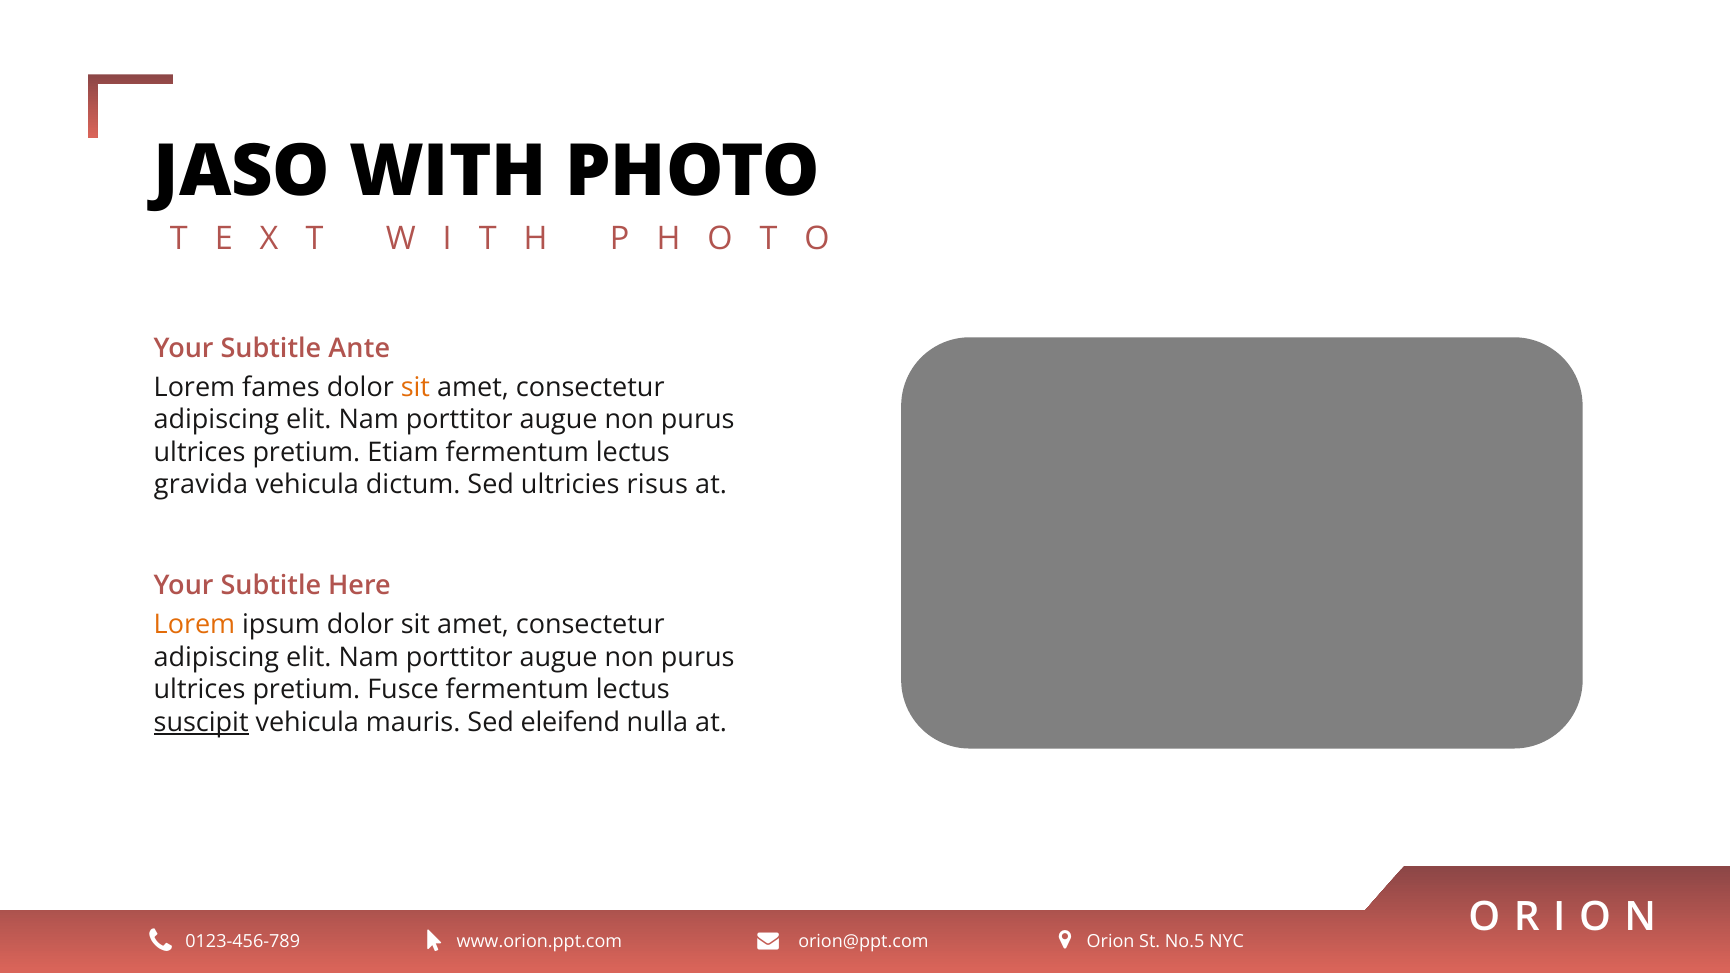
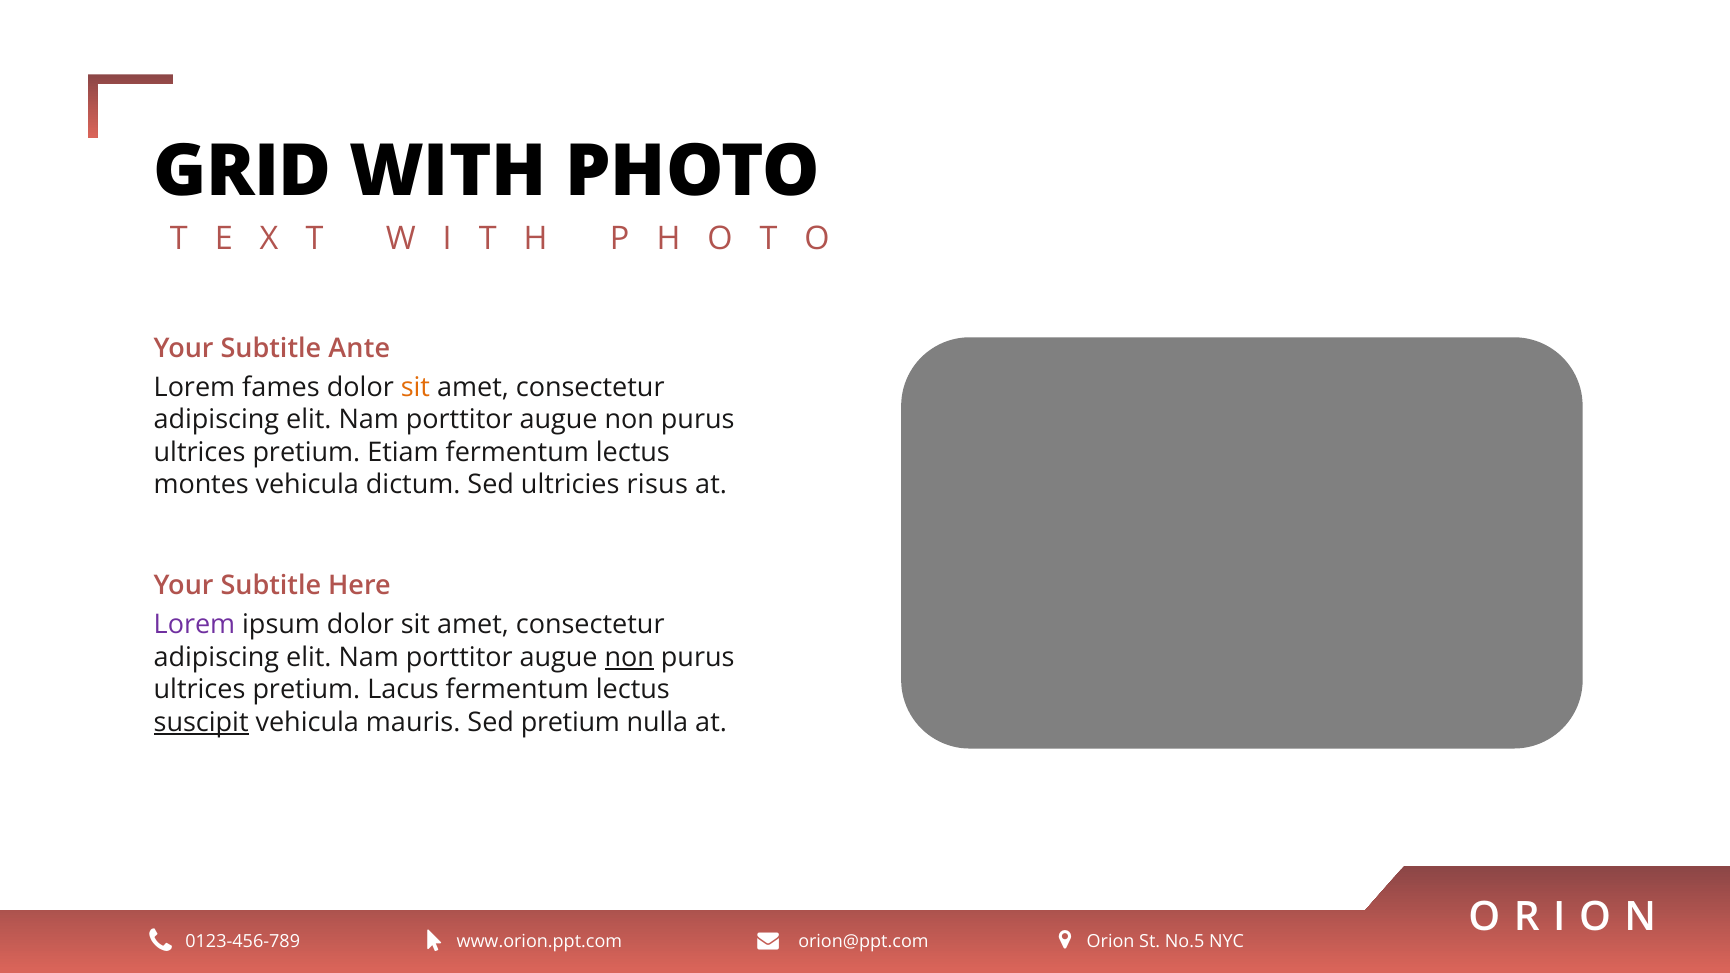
JASO: JASO -> GRID (242, 172)
gravida: gravida -> montes (201, 485)
Lorem colour: orange -> purple (194, 625)
non underline: none -> present (629, 657)
Fusce: Fusce -> Lacus (403, 690)
Sed eleifend: eleifend -> pretium (570, 722)
